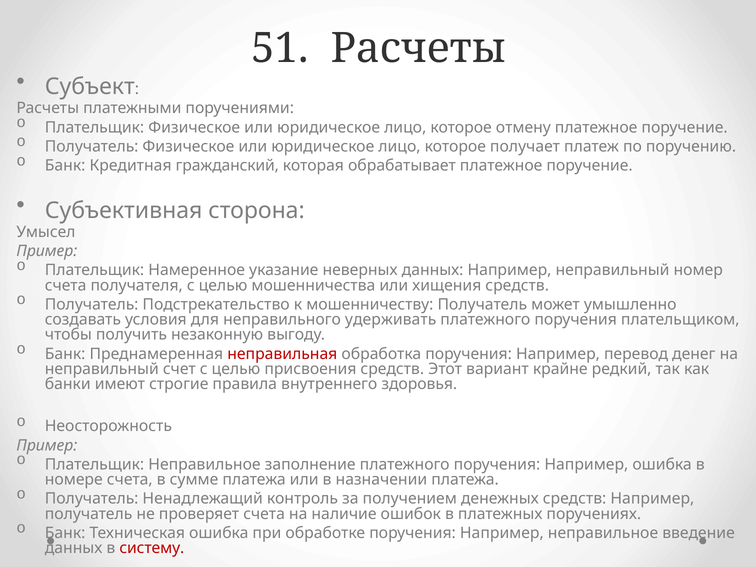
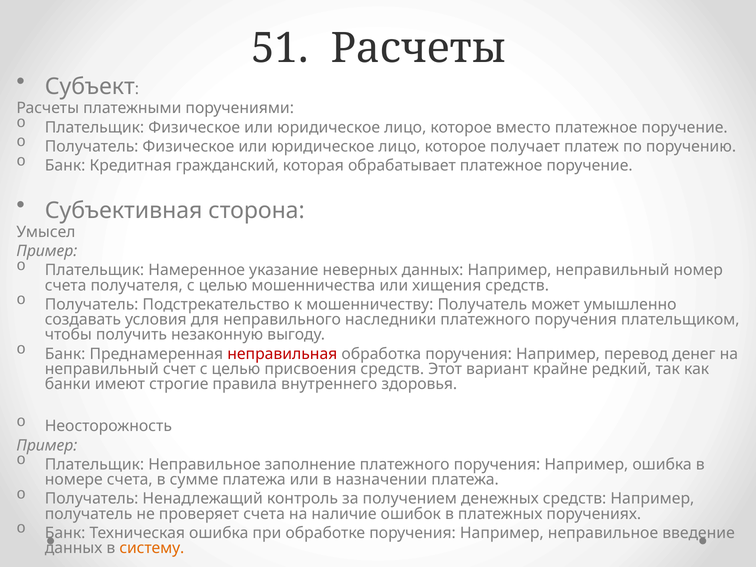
отмену: отмену -> вместо (523, 127)
удерживать: удерживать -> наследники (391, 320)
систему colour: red -> orange (152, 548)
